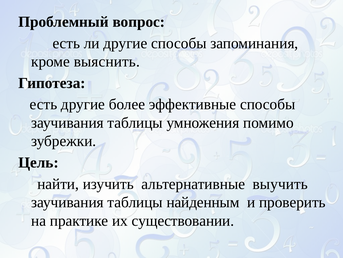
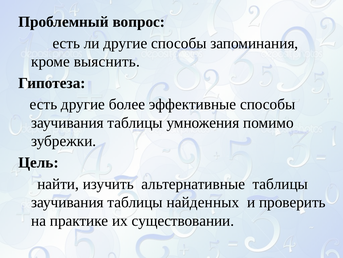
альтернативные выучить: выучить -> таблицы (280, 183)
найденным: найденным -> найденных (203, 202)
